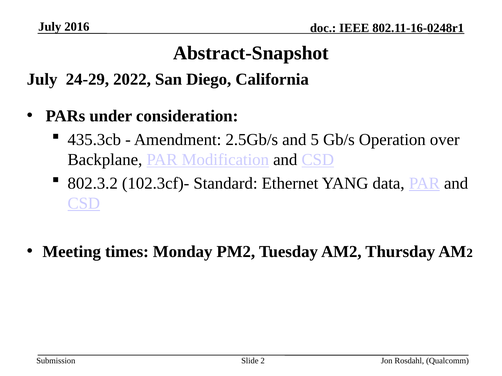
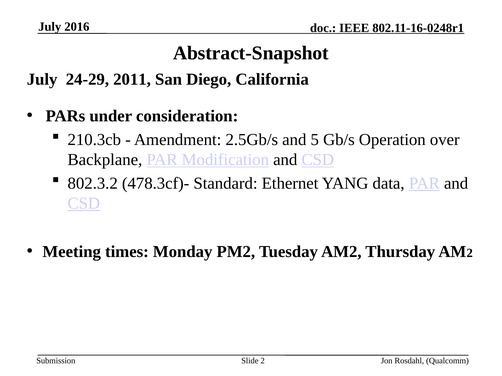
2022: 2022 -> 2011 (132, 79)
435.3cb: 435.3cb -> 210.3cb (94, 140)
102.3cf)-: 102.3cf)- -> 478.3cf)- (156, 183)
